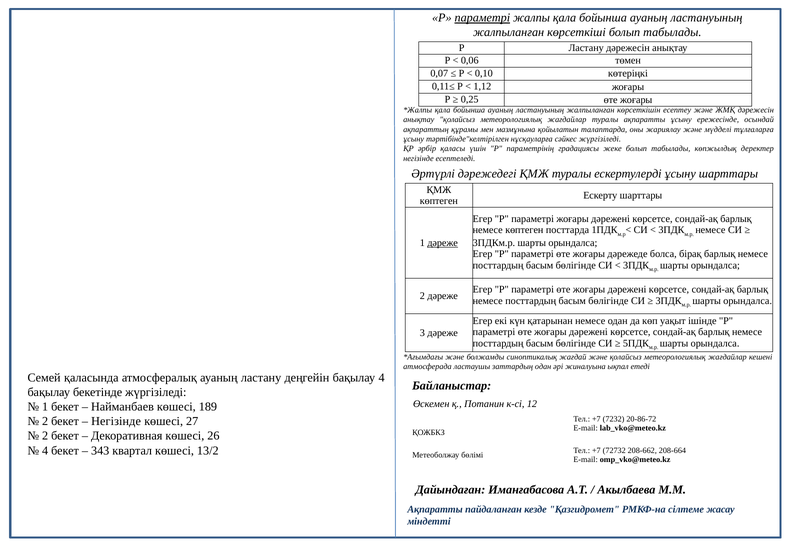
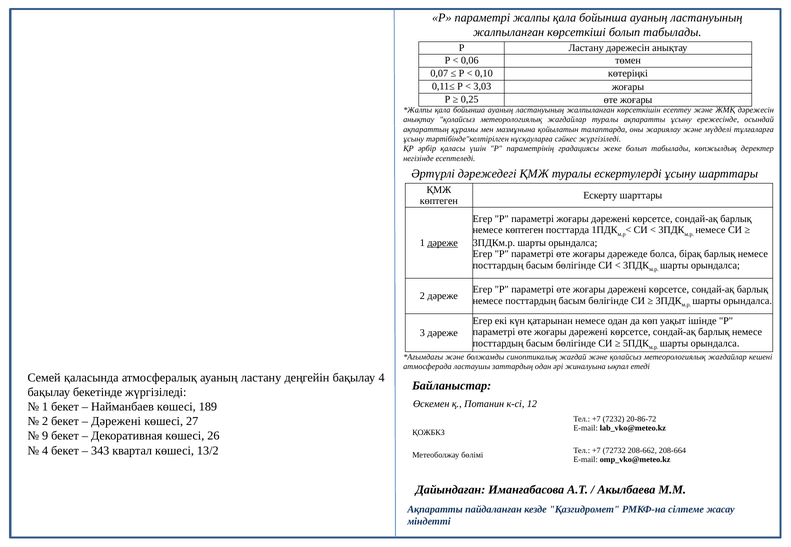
параметрі underline: present -> none (482, 18)
1,12: 1,12 -> 3,03 (482, 87)
Негізінде: Негізінде -> Дәрежені (116, 422)
2: 2 -> 9 (45, 436)
